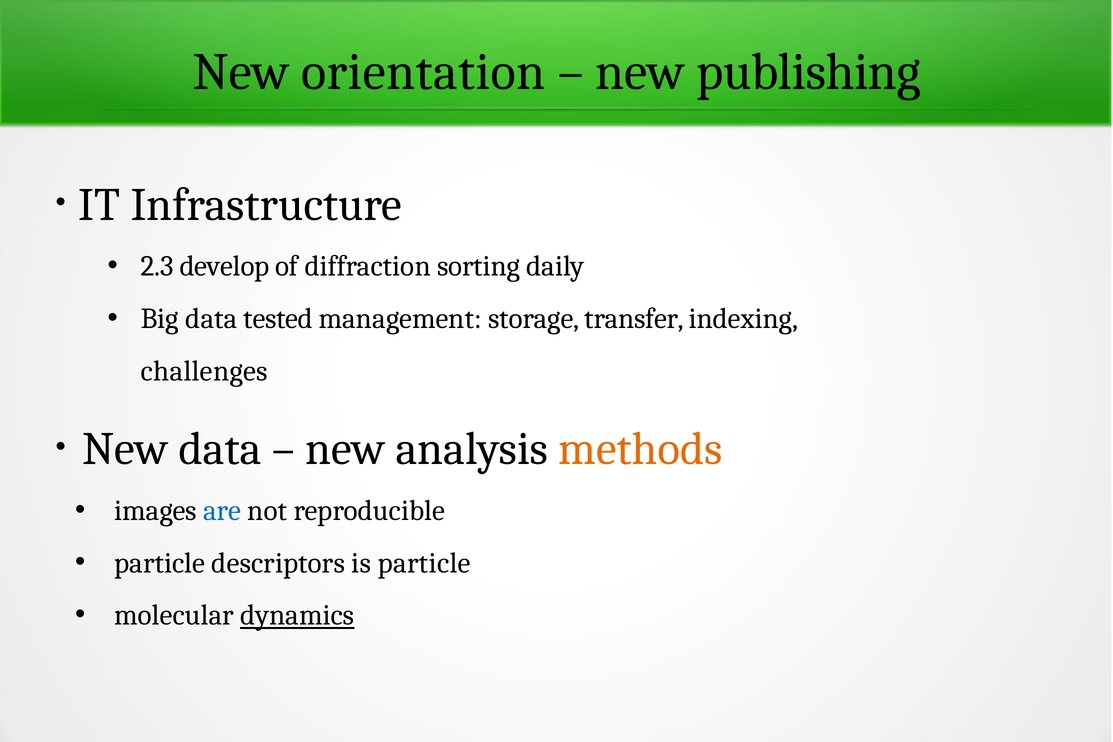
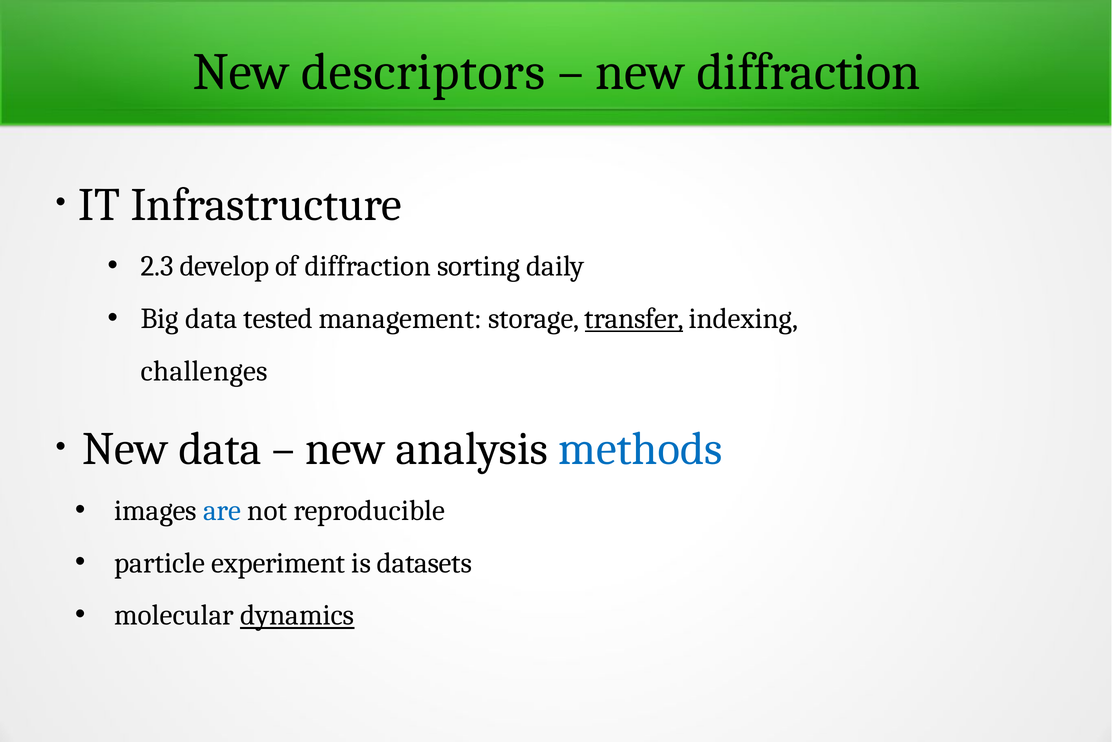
orientation: orientation -> descriptors (423, 72)
new publishing: publishing -> diffraction (809, 72)
transfer underline: none -> present (634, 319)
methods colour: orange -> blue (640, 449)
descriptors: descriptors -> experiment (278, 563)
is particle: particle -> datasets (424, 563)
